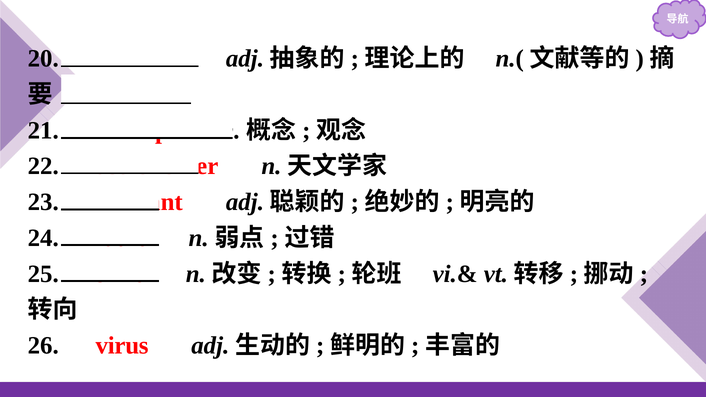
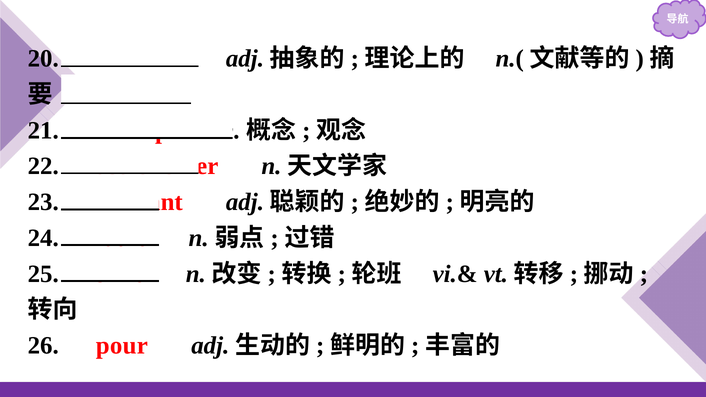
virus: virus -> pour (122, 346)
